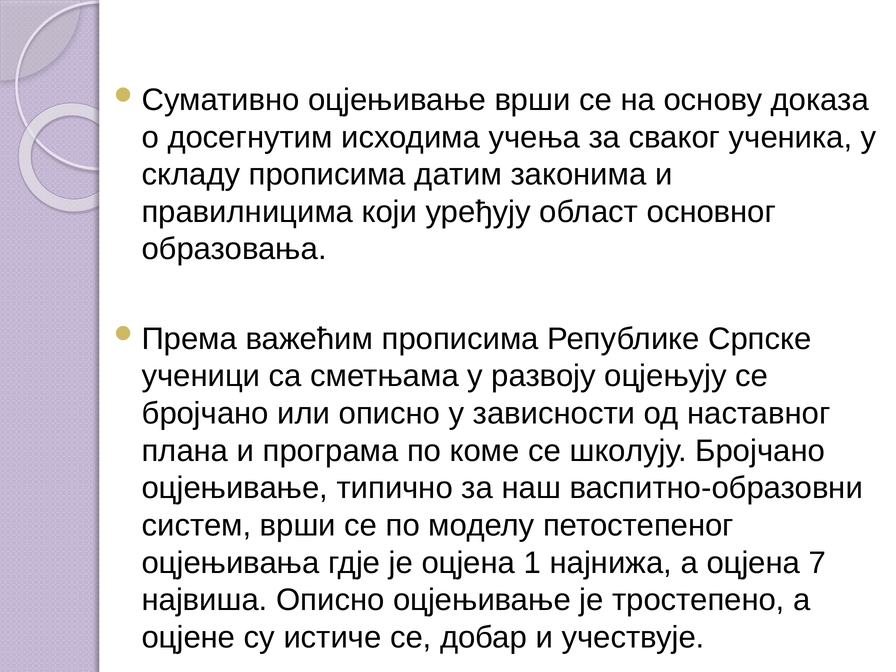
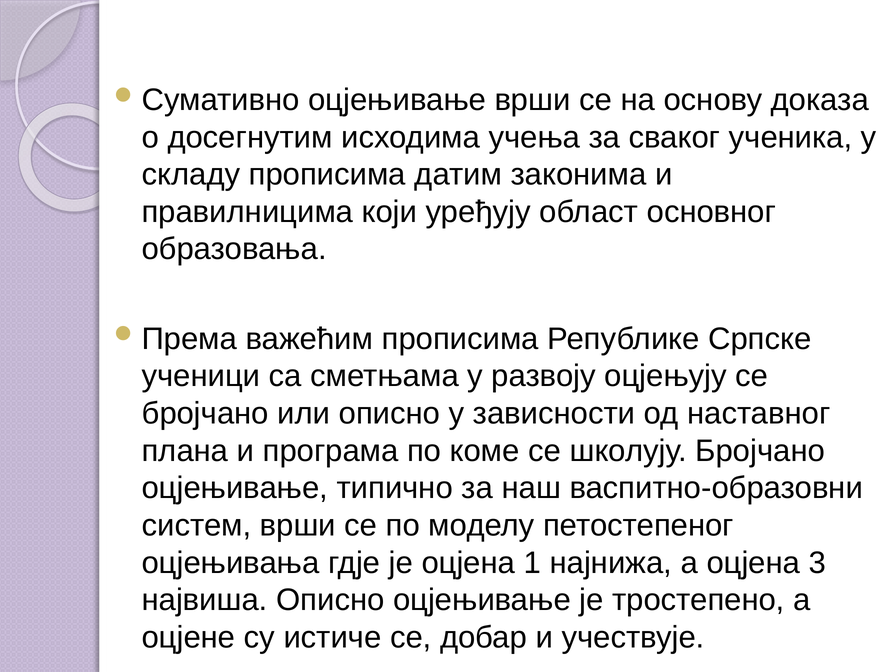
7: 7 -> 3 (817, 563)
